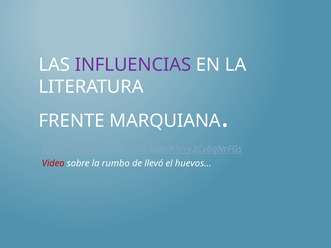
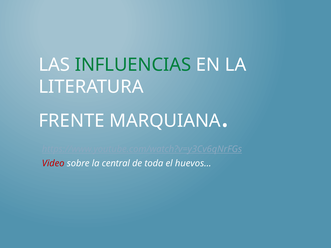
INFLUENCIAS colour: purple -> green (133, 65)
rumbo: rumbo -> central (116, 164)
llevó: llevó -> toda (154, 164)
